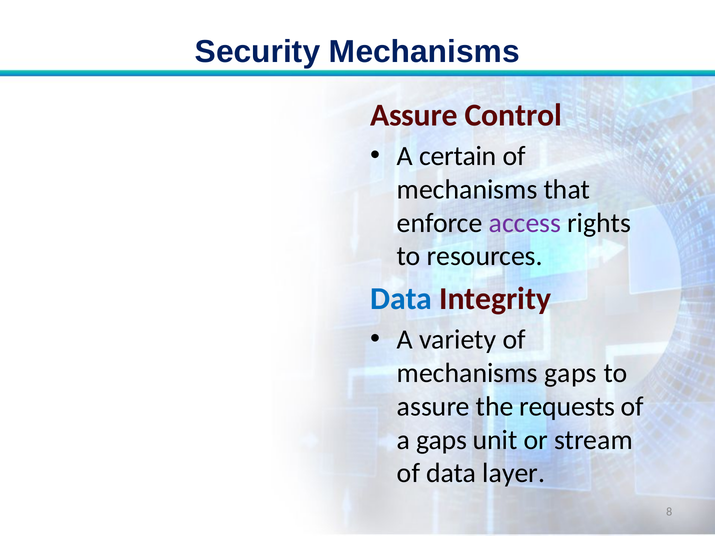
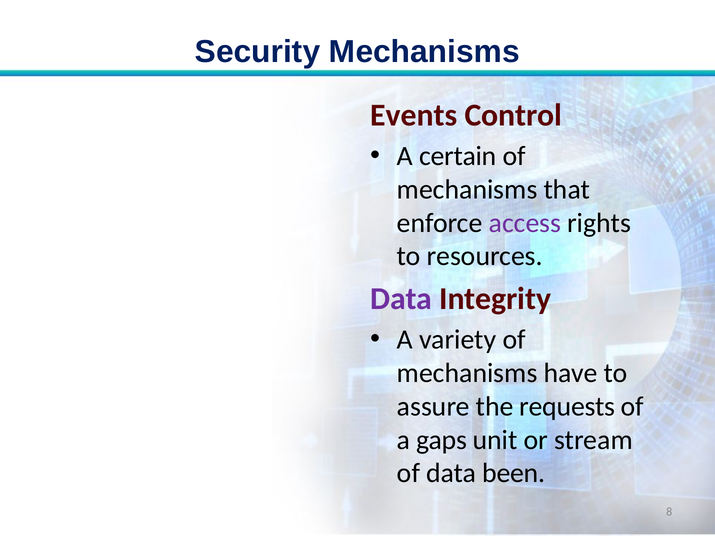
Assure: Assure -> Events (414, 115)
Data colour: blue -> purple (401, 299)
mechanisms gaps: gaps -> have (571, 373)
layer: layer -> been (514, 473)
